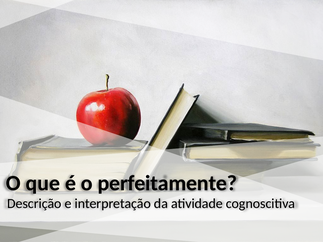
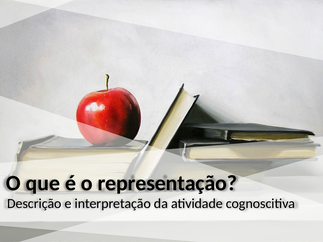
perfeitamente: perfeitamente -> representação (167, 183)
